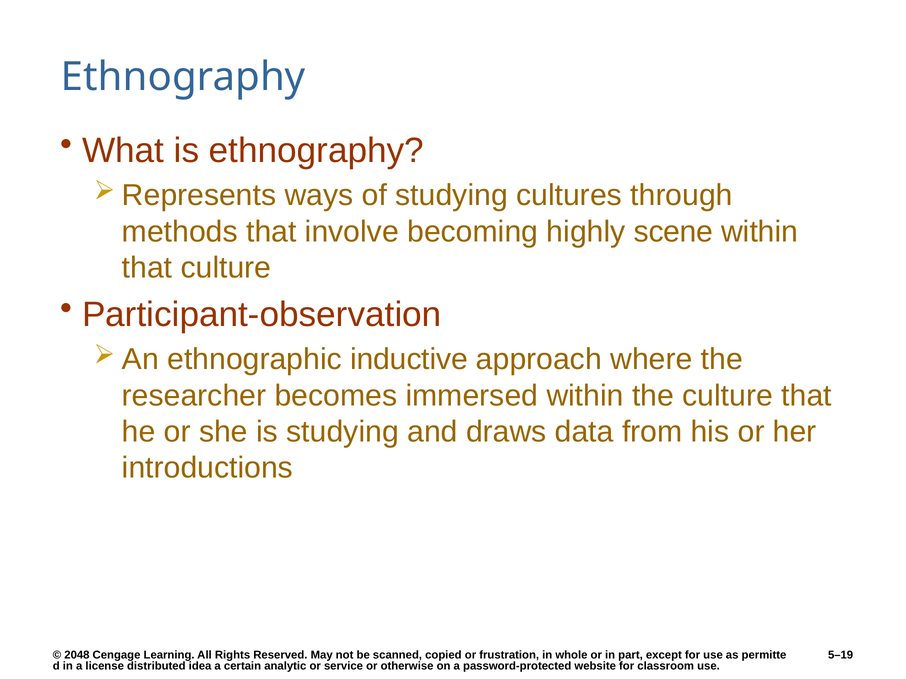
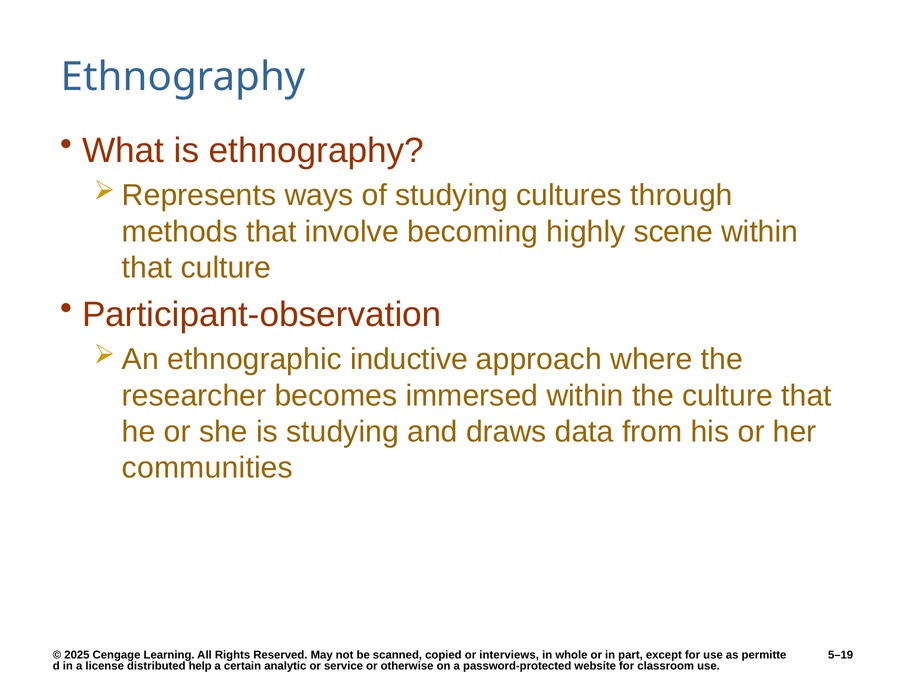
introductions: introductions -> communities (207, 468)
2048: 2048 -> 2025 (77, 655)
frustration: frustration -> interviews (509, 655)
idea: idea -> help (200, 667)
